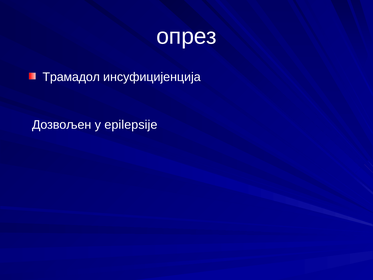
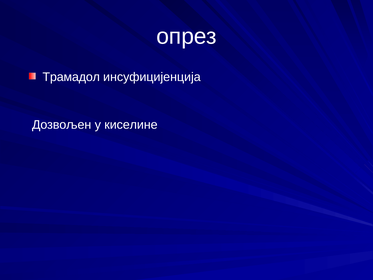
epilepsije: epilepsije -> киселине (131, 125)
